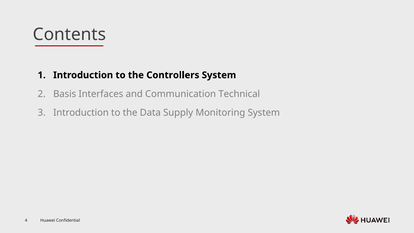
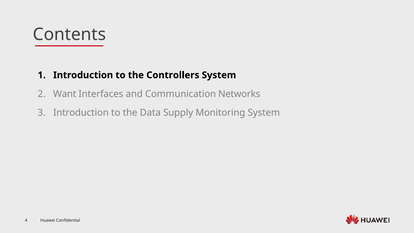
Basis: Basis -> Want (65, 94)
Technical: Technical -> Networks (239, 94)
